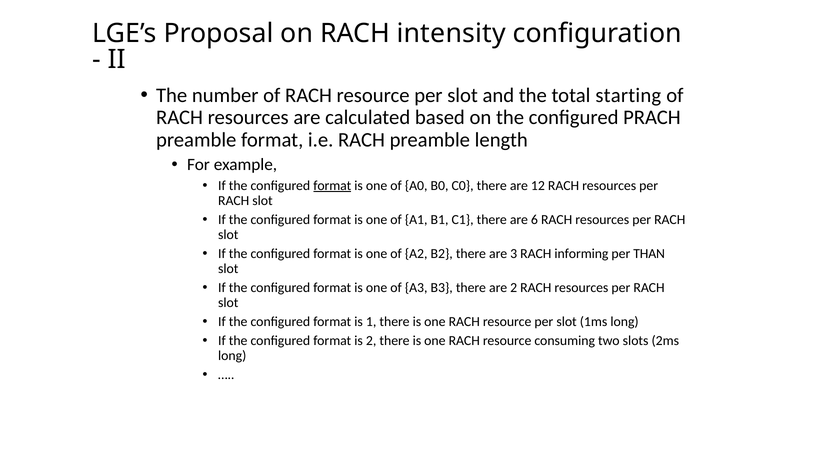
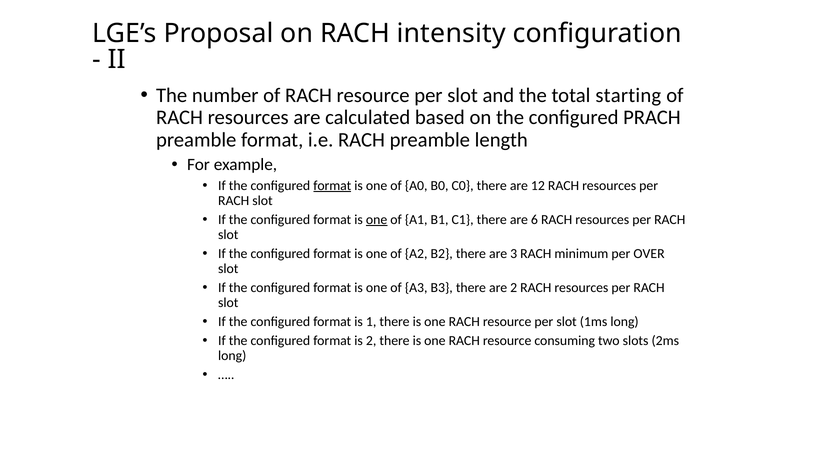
one underline: none -> present (377, 220)
informing: informing -> minimum (581, 254)
THAN: THAN -> OVER (649, 254)
